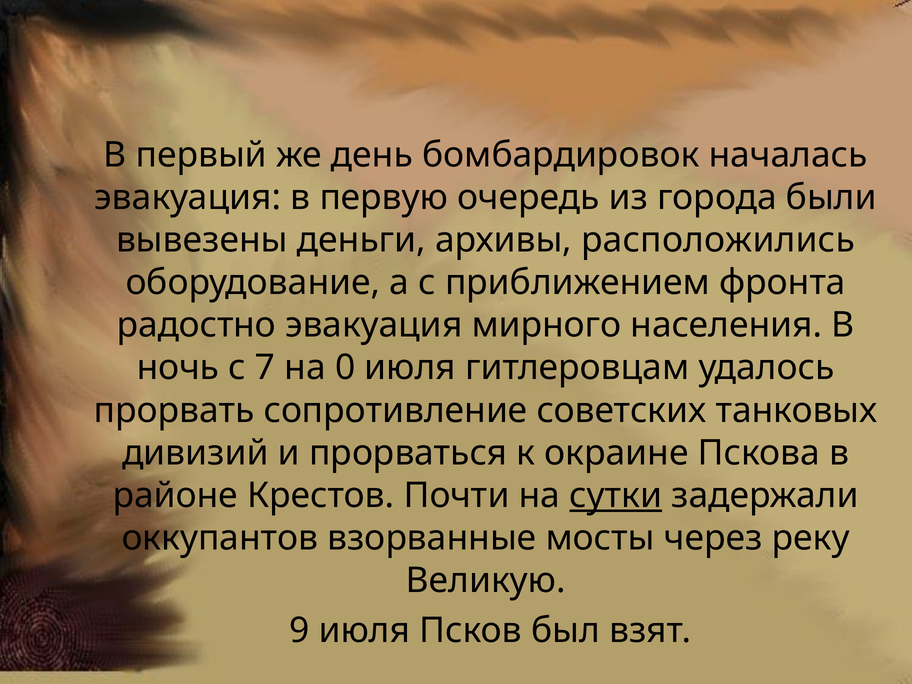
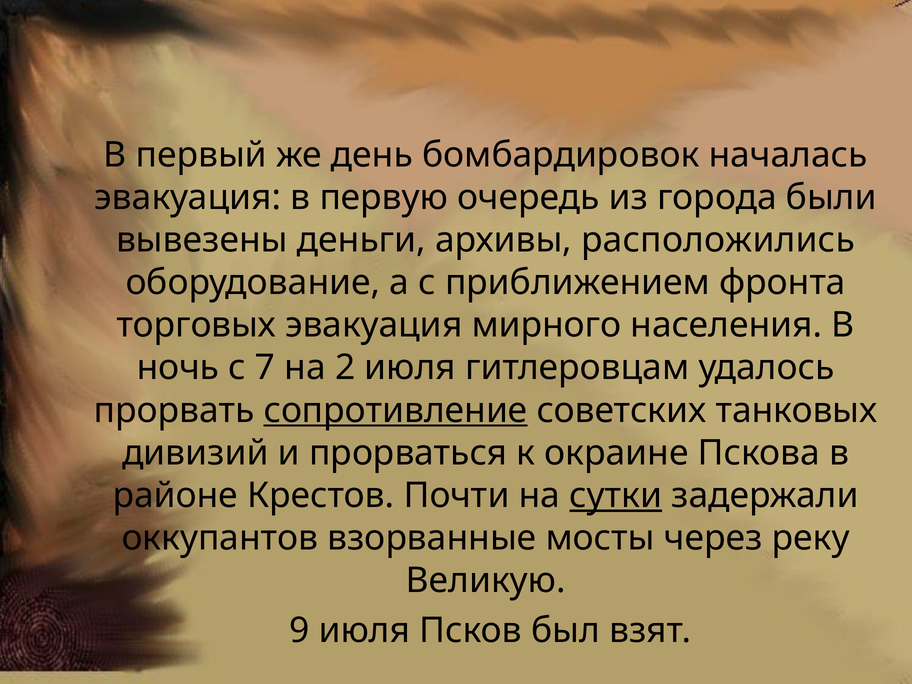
радостно: радостно -> торговых (196, 325)
0: 0 -> 2 (345, 368)
сопротивление underline: none -> present (396, 410)
